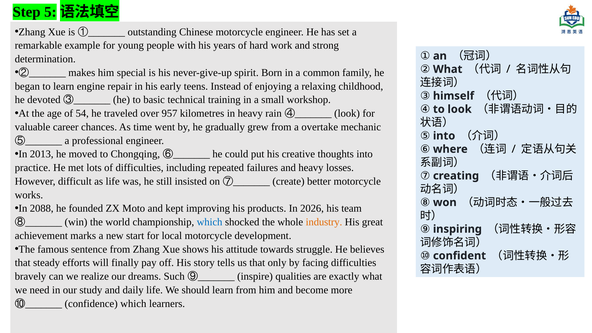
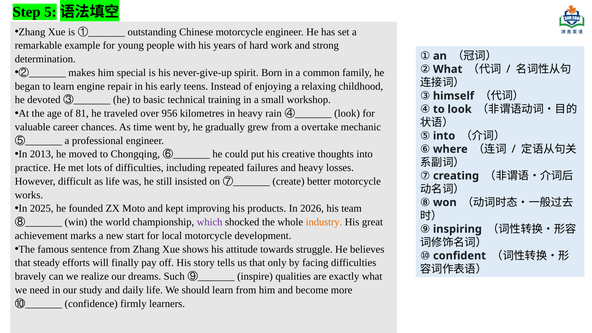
54: 54 -> 81 (82, 113)
957: 957 -> 956 (169, 113)
2088: 2088 -> 2025 (42, 208)
which colour: blue -> purple (210, 222)
confidence which: which -> firmly (133, 304)
